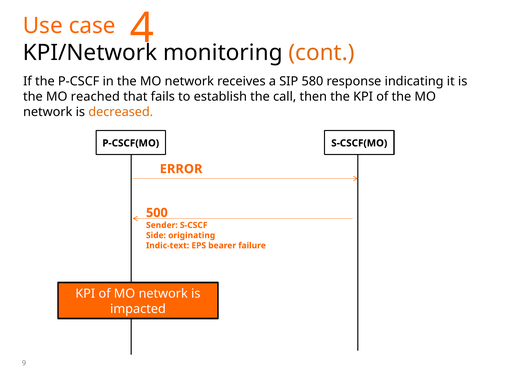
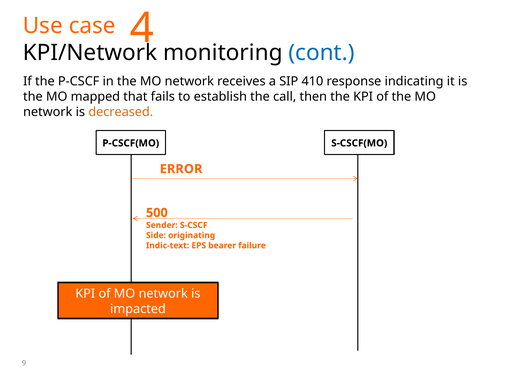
cont colour: orange -> blue (322, 53)
580: 580 -> 410 (312, 81)
reached: reached -> mapped (95, 97)
